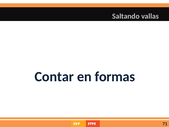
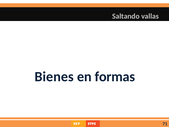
Contar: Contar -> Bienes (54, 76)
